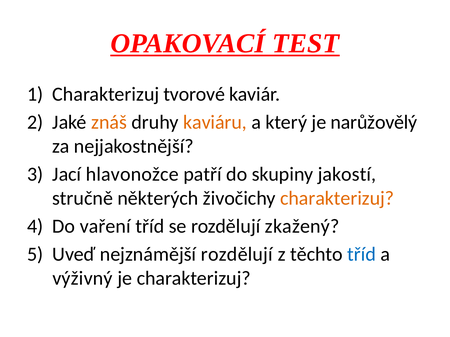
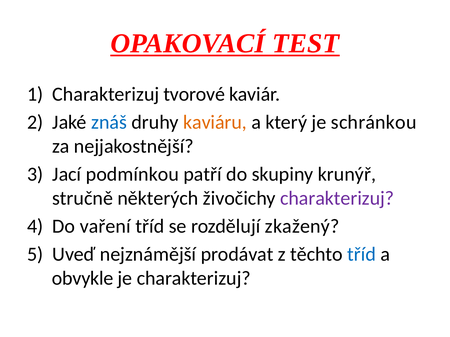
znáš colour: orange -> blue (109, 122)
narůžovělý: narůžovělý -> schránkou (374, 122)
hlavonožce: hlavonožce -> podmínkou (132, 174)
jakostí: jakostí -> krunýř (347, 174)
charakterizuj colour: orange -> purple (337, 199)
nejznámější rozdělují: rozdělují -> prodávat (237, 255)
výživný: výživný -> obvykle (83, 279)
